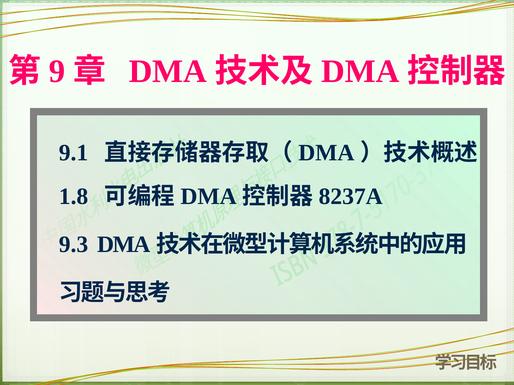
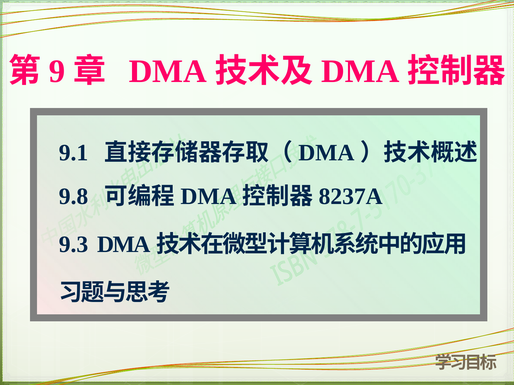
1.8: 1.8 -> 9.8 (74, 197)
